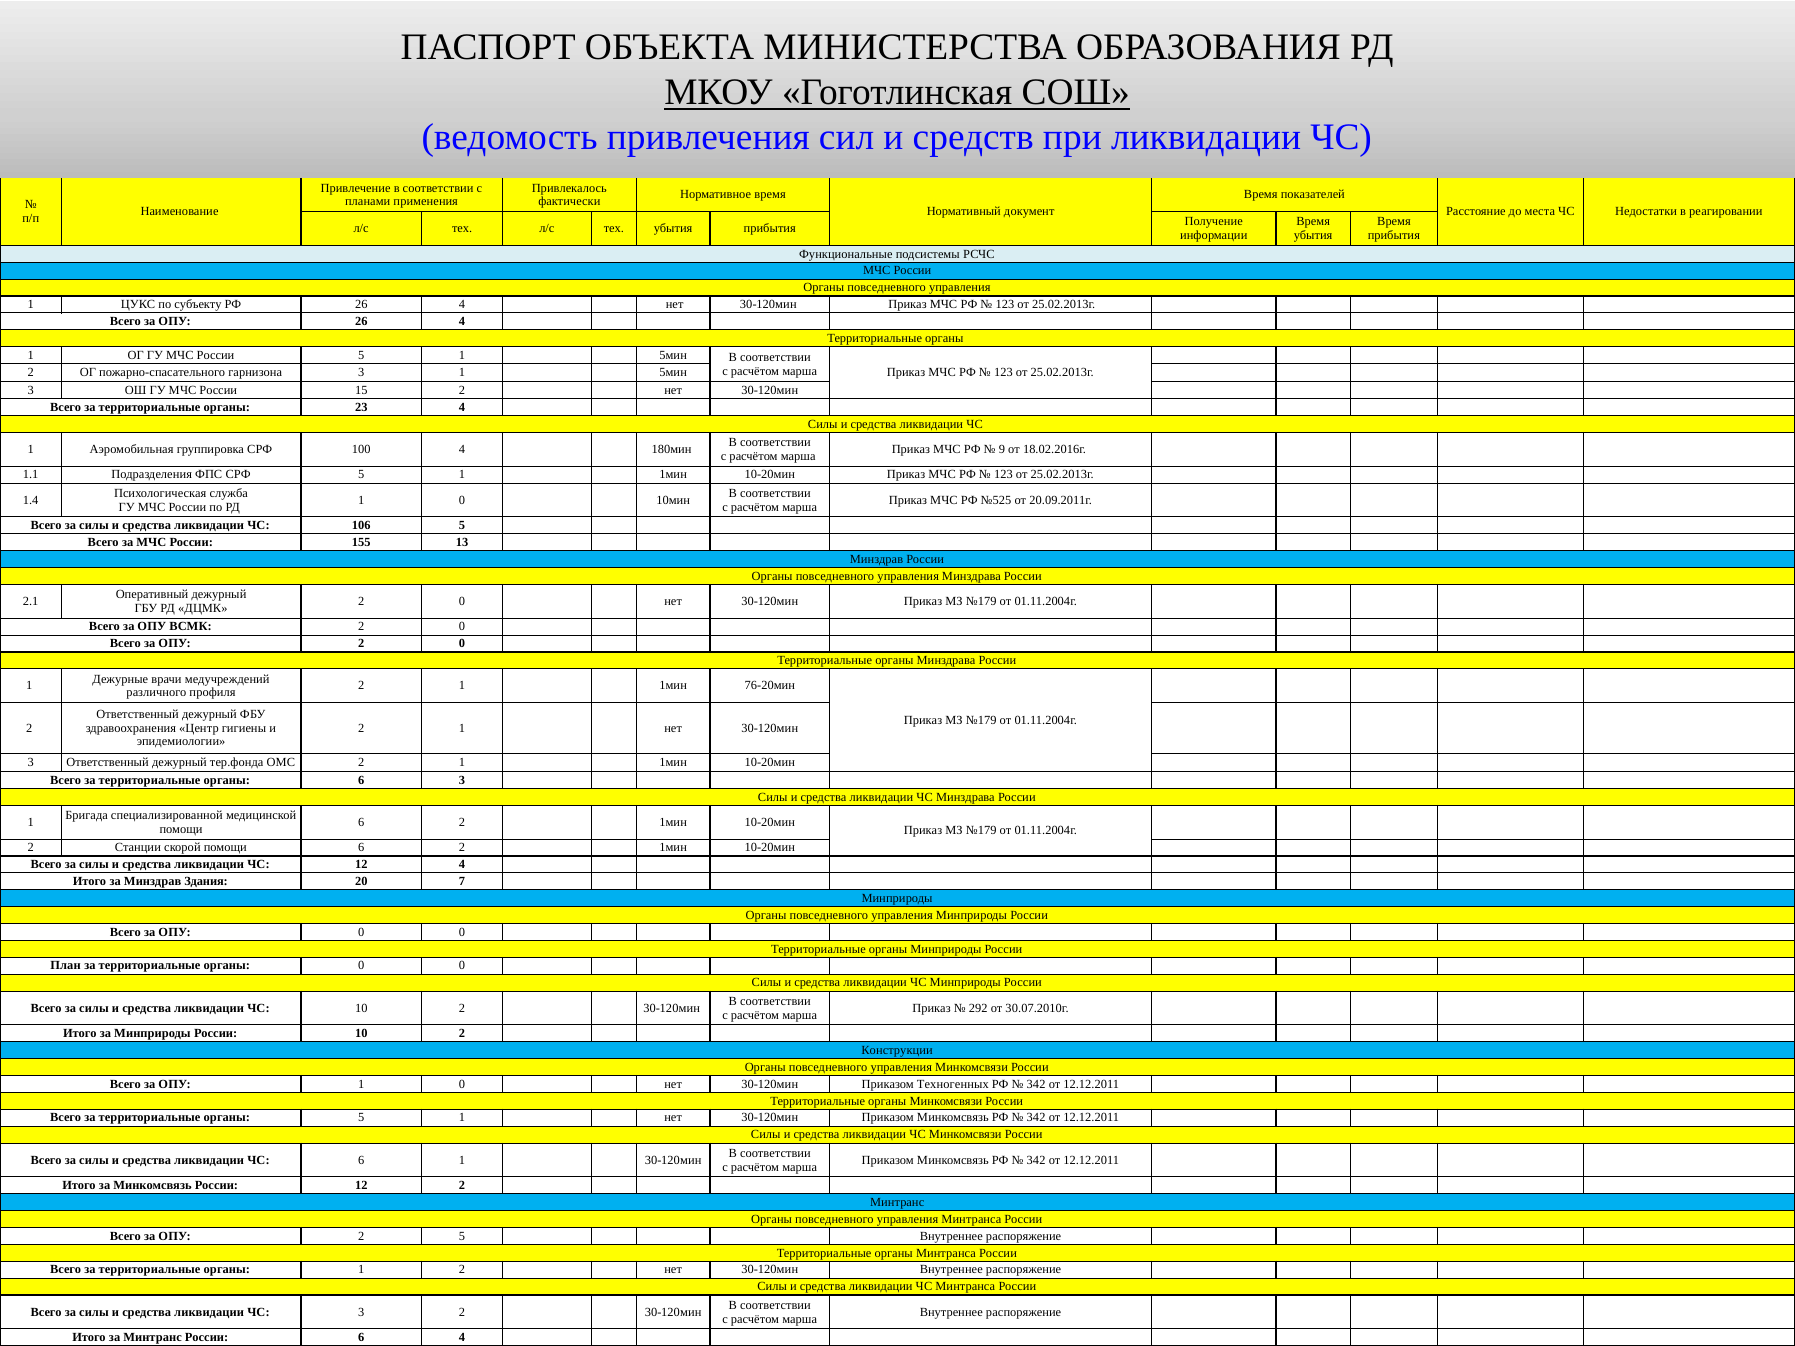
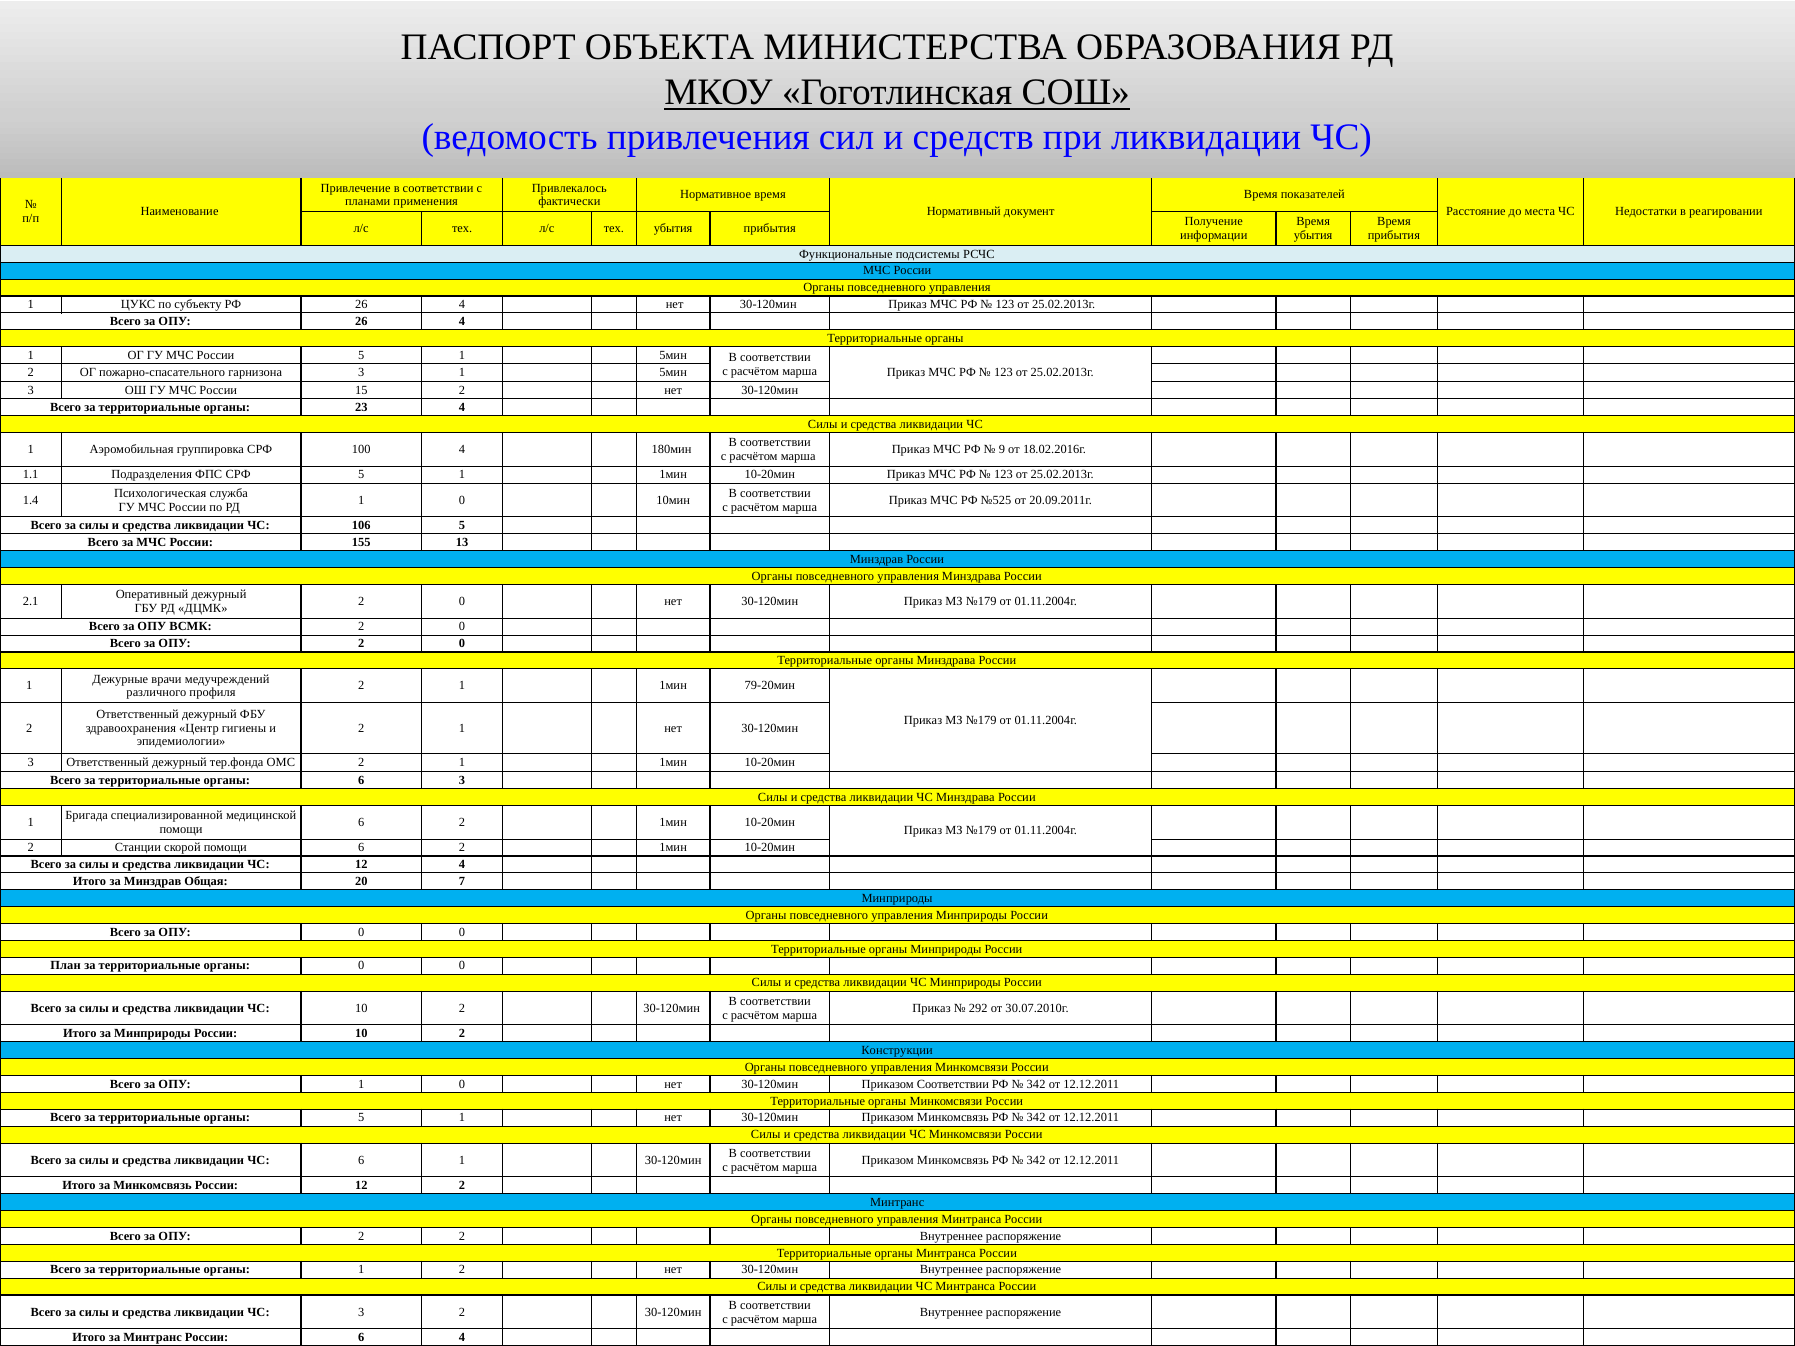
76-20мин: 76-20мин -> 79-20мин (770, 686)
Здания: Здания -> Общая (206, 882)
Приказом Техногенных: Техногенных -> Соответствии (953, 1084)
2 5: 5 -> 2 (462, 1236)
